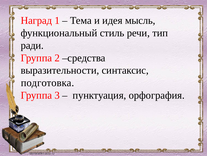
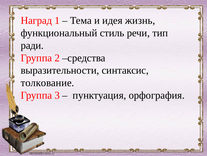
мысль: мысль -> жизнь (140, 20)
подготовка: подготовка -> толкование (48, 82)
